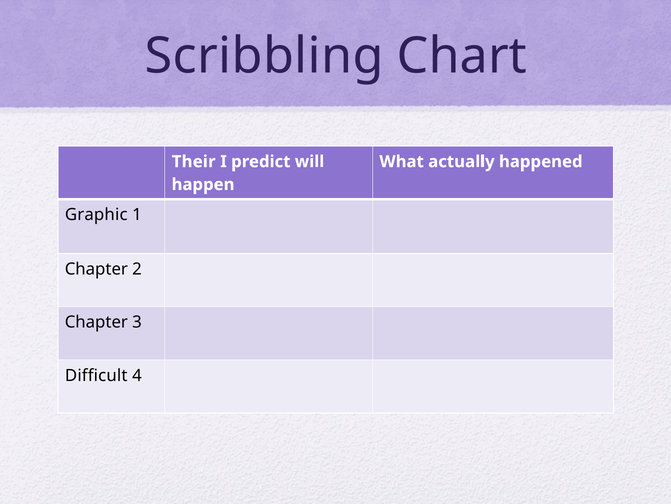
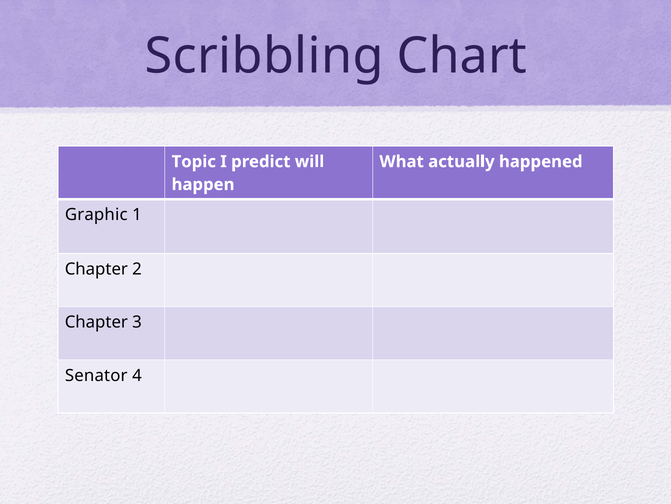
Their: Their -> Topic (194, 161)
Difficult: Difficult -> Senator (96, 375)
